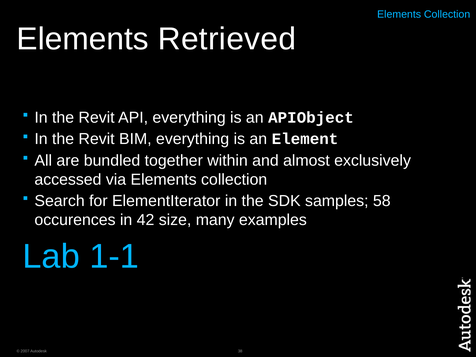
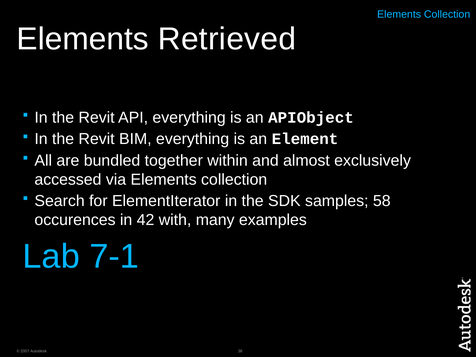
size: size -> with (175, 220)
1-1: 1-1 -> 7-1 (114, 257)
